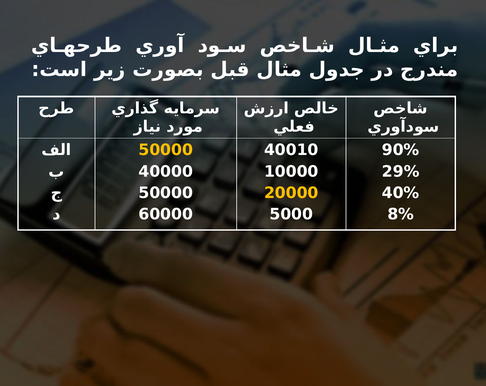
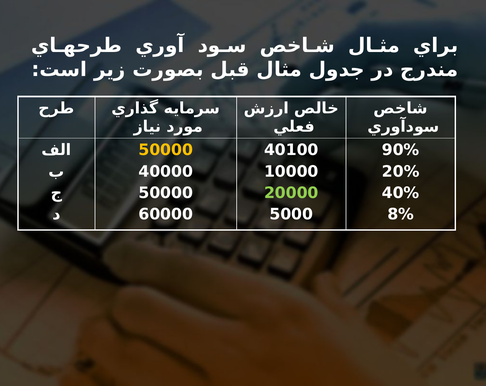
40010: 40010 -> 40100 (291, 150)
29%: 29% -> 20% (401, 171)
20000 colour: yellow -> light green (291, 193)
